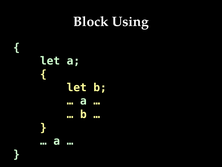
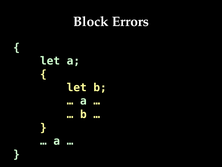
Using: Using -> Errors (130, 21)
